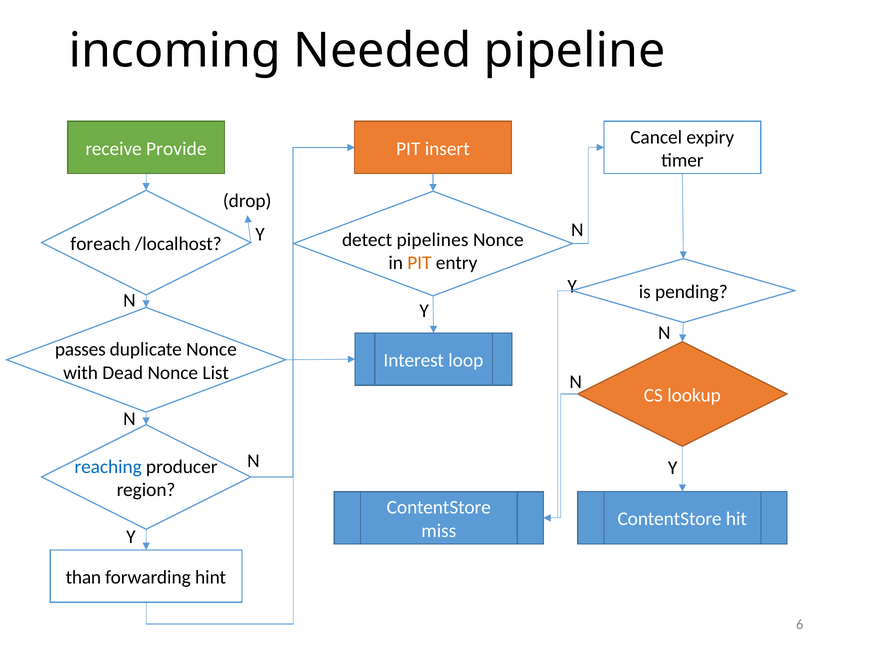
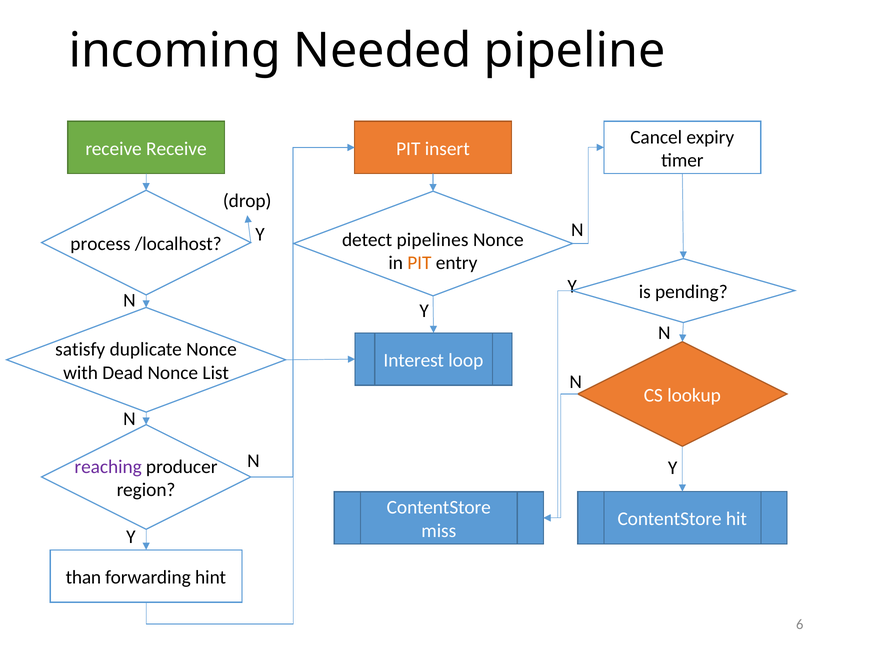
receive Provide: Provide -> Receive (176, 149)
foreach: foreach -> process (100, 244)
passes: passes -> satisfy (80, 350)
reaching colour: blue -> purple (108, 467)
